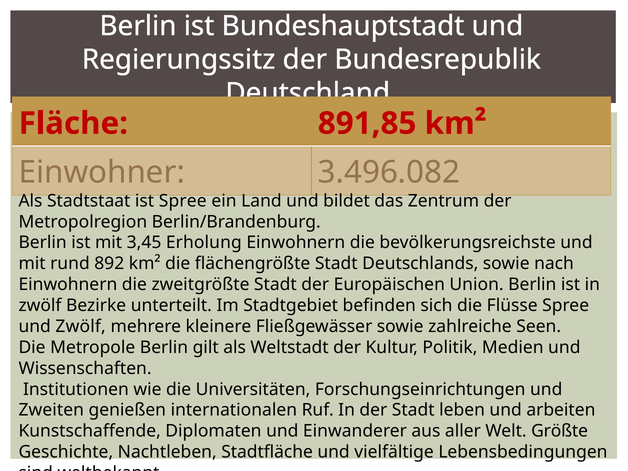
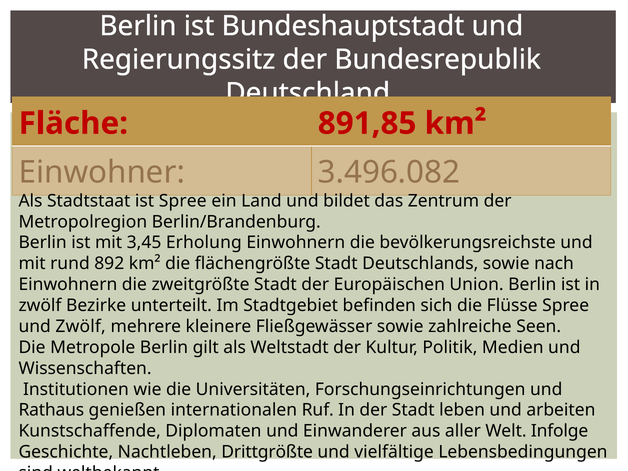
Zweiten: Zweiten -> Rathaus (51, 410)
Größte: Größte -> Infolge (560, 431)
Stadtfläche: Stadtfläche -> Drittgrößte (267, 452)
